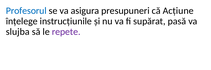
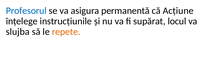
presupuneri: presupuneri -> permanentă (125, 11)
pasă: pasă -> locul (177, 21)
repete colour: purple -> orange (66, 32)
